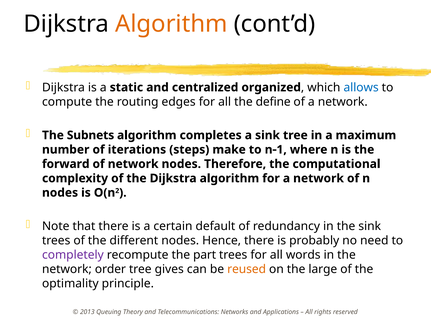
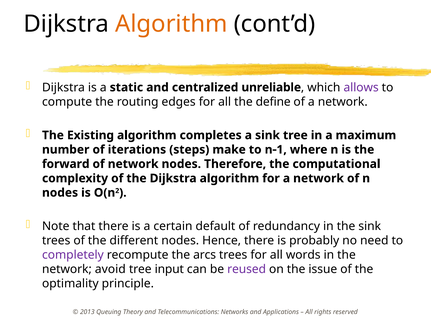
organized: organized -> unreliable (271, 87)
allows colour: blue -> purple (361, 87)
Subnets: Subnets -> Existing (91, 135)
part: part -> arcs (205, 255)
order: order -> avoid (110, 269)
gives: gives -> input (169, 269)
reused colour: orange -> purple (247, 269)
large: large -> issue (323, 269)
